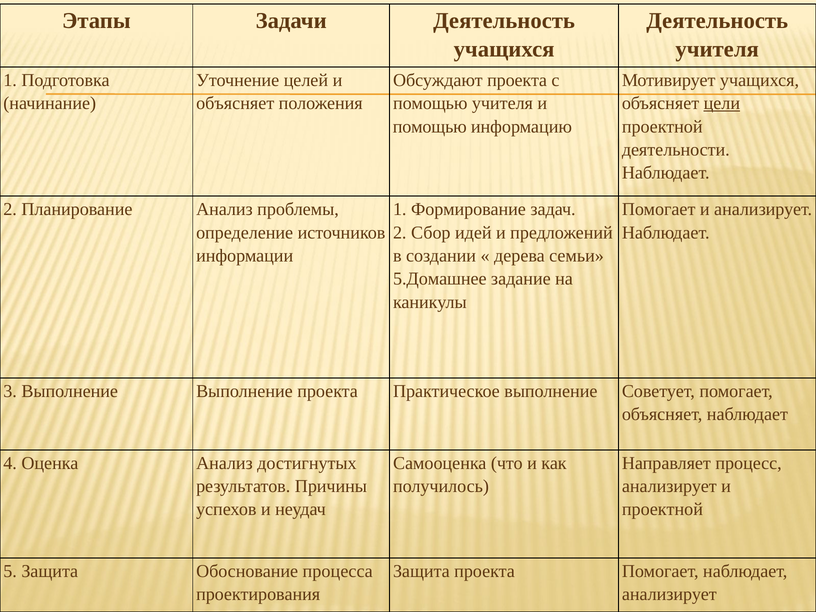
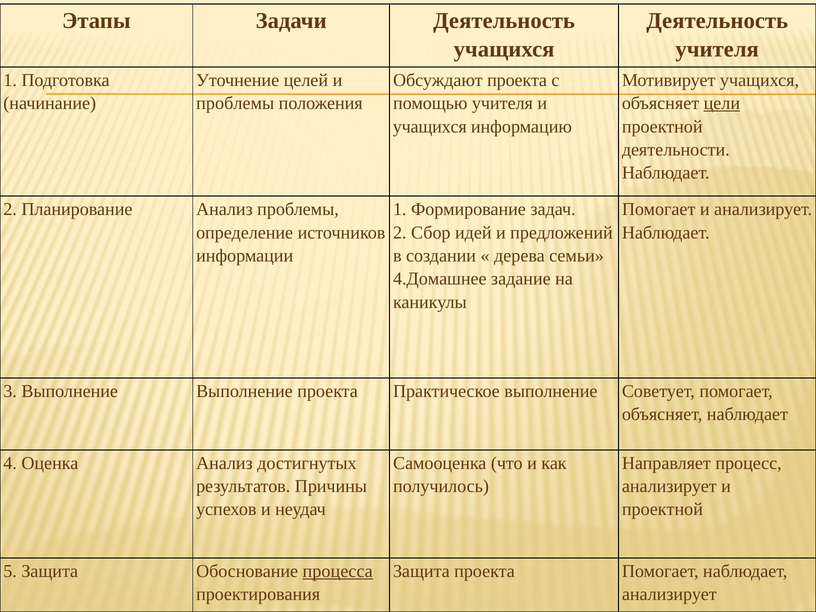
объясняет: объясняет -> проблемы (235, 103)
помощью: помощью -> учащихся (430, 127)
5.Домашнее: 5.Домашнее -> 4.Домашнее (440, 279)
процесса underline: none -> present (338, 571)
